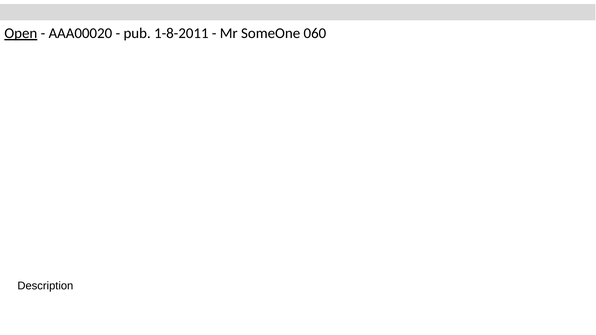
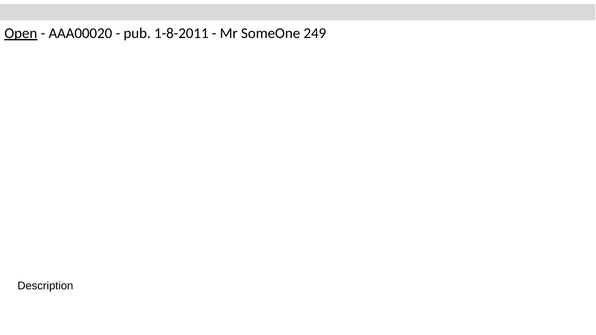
060: 060 -> 249 (315, 33)
